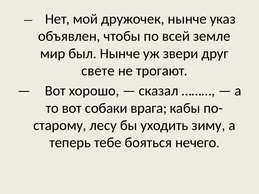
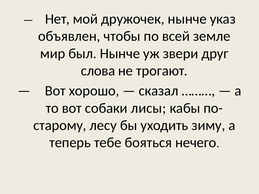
свете: свете -> слова (98, 71)
врага: врага -> лисы (149, 108)
